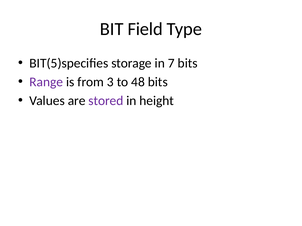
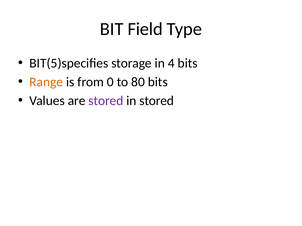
7: 7 -> 4 (171, 63)
Range colour: purple -> orange (46, 82)
3: 3 -> 0 (110, 82)
48: 48 -> 80 (138, 82)
in height: height -> stored (157, 101)
